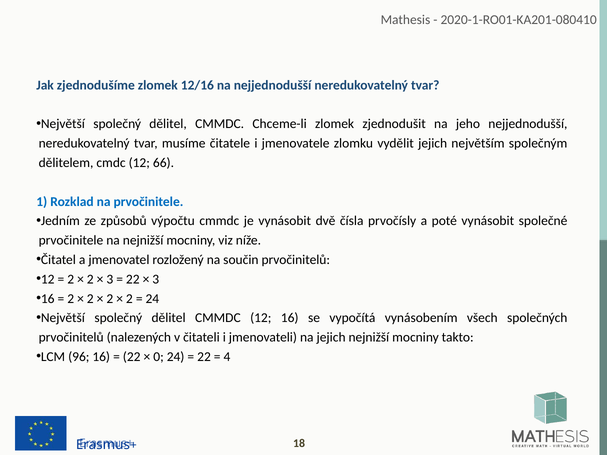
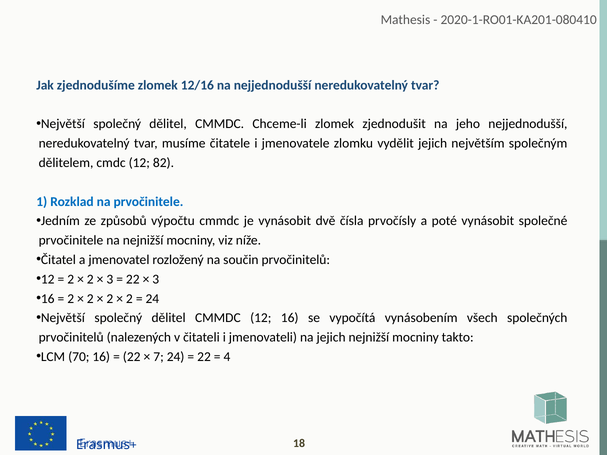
66: 66 -> 82 (164, 163)
96: 96 -> 70 (79, 357)
0: 0 -> 7 (159, 357)
